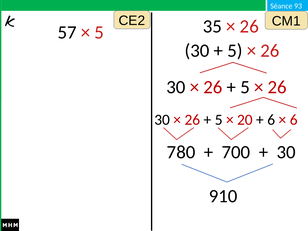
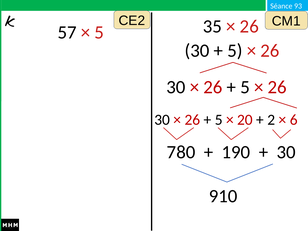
6: 6 -> 2 (271, 120)
700: 700 -> 190 (236, 152)
